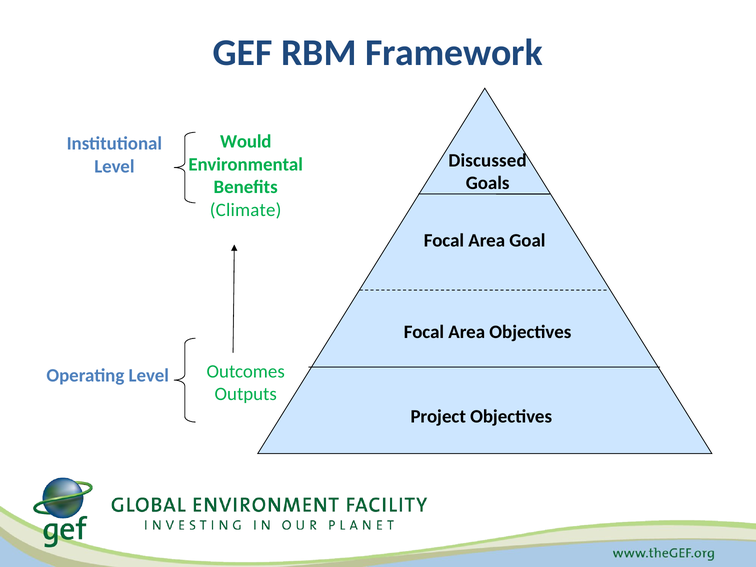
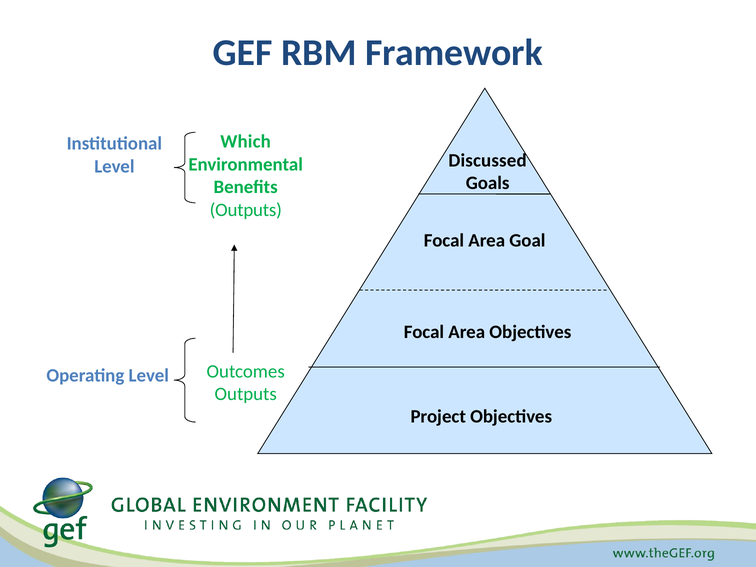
Would: Would -> Which (246, 142)
Climate: Climate -> Outputs (246, 210)
